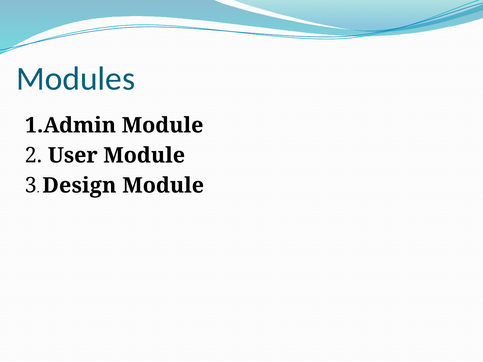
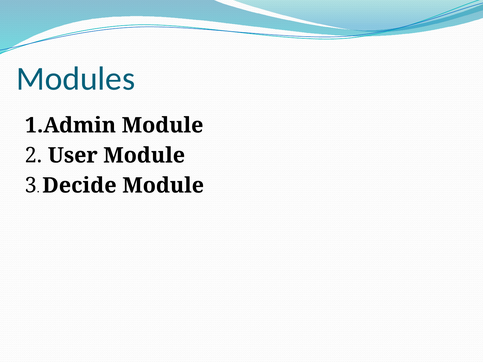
Design: Design -> Decide (79, 186)
